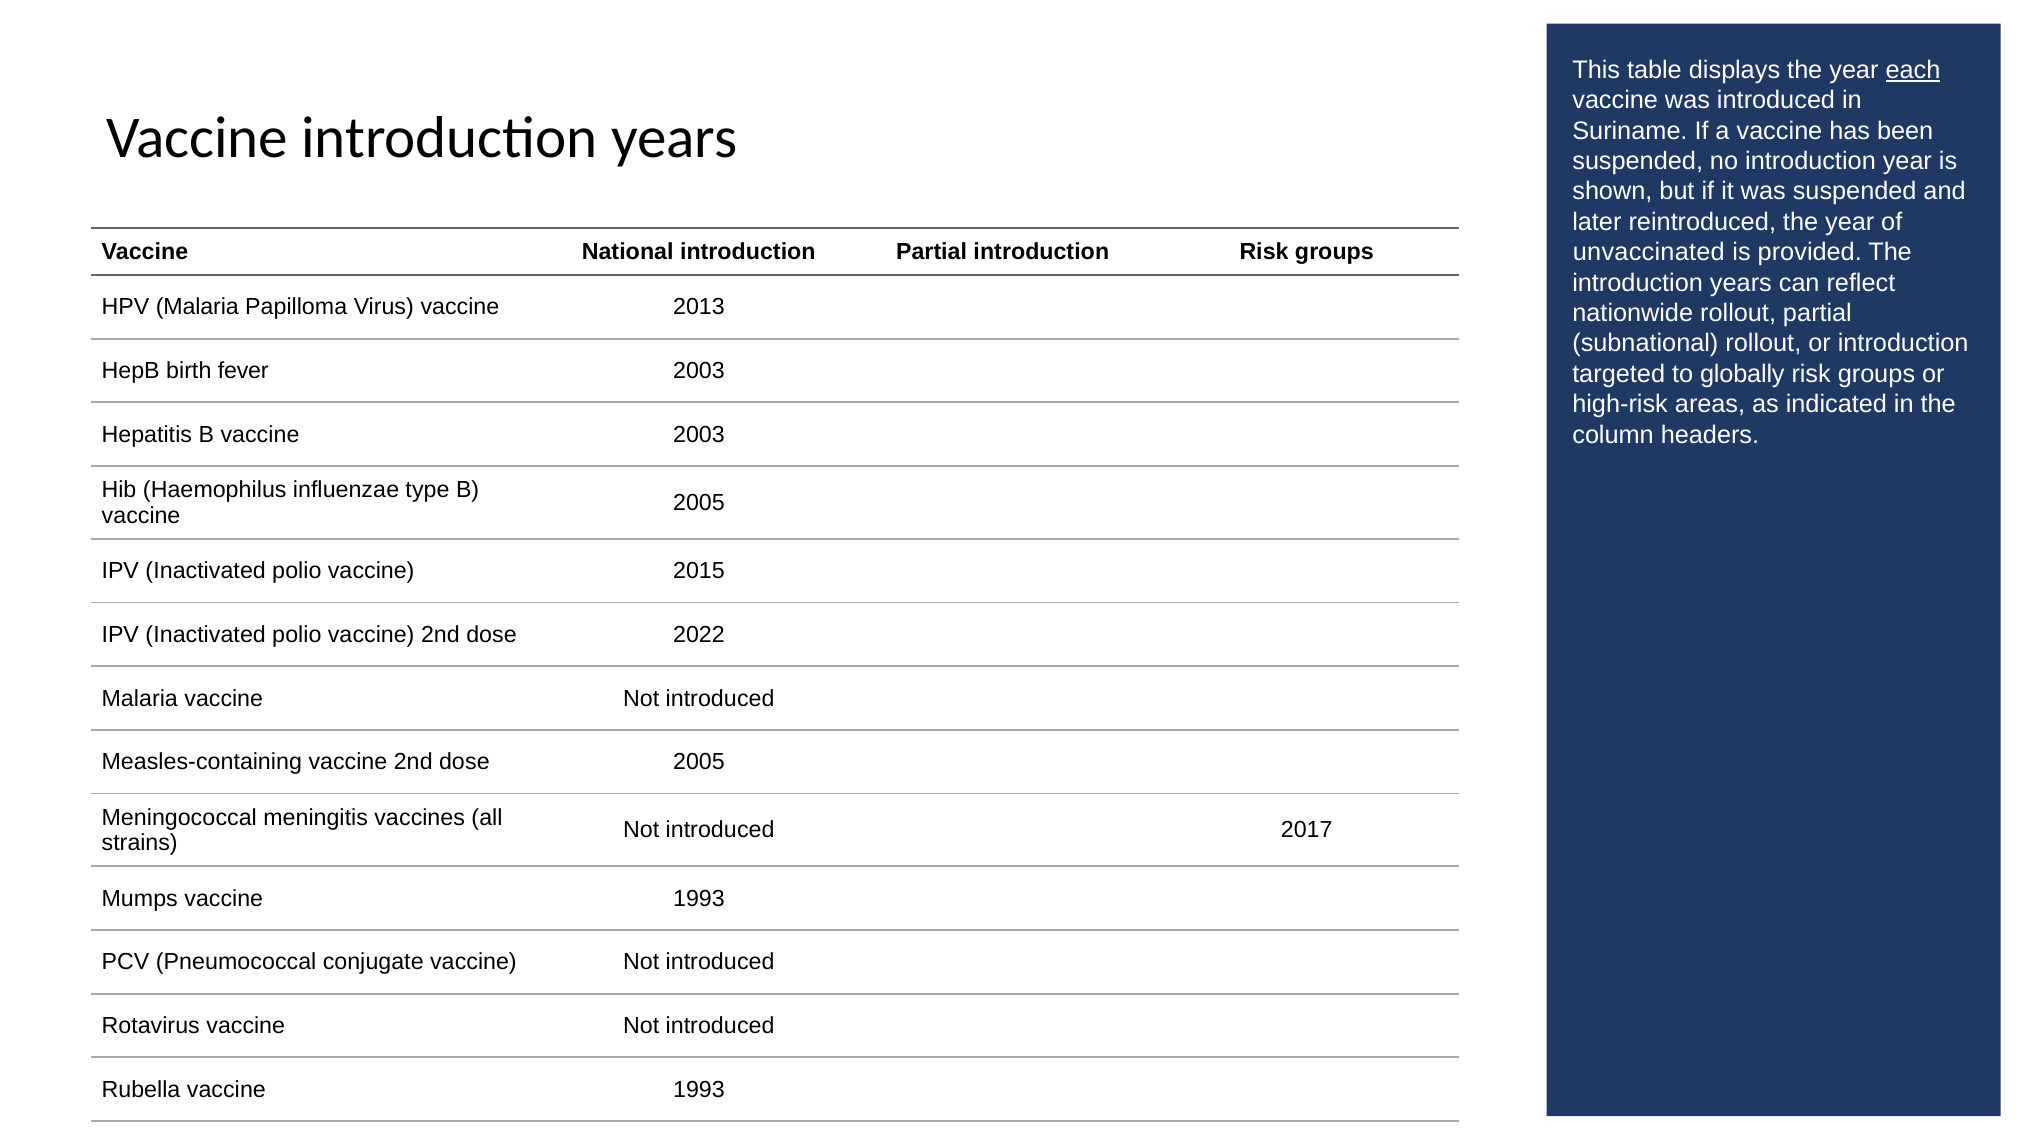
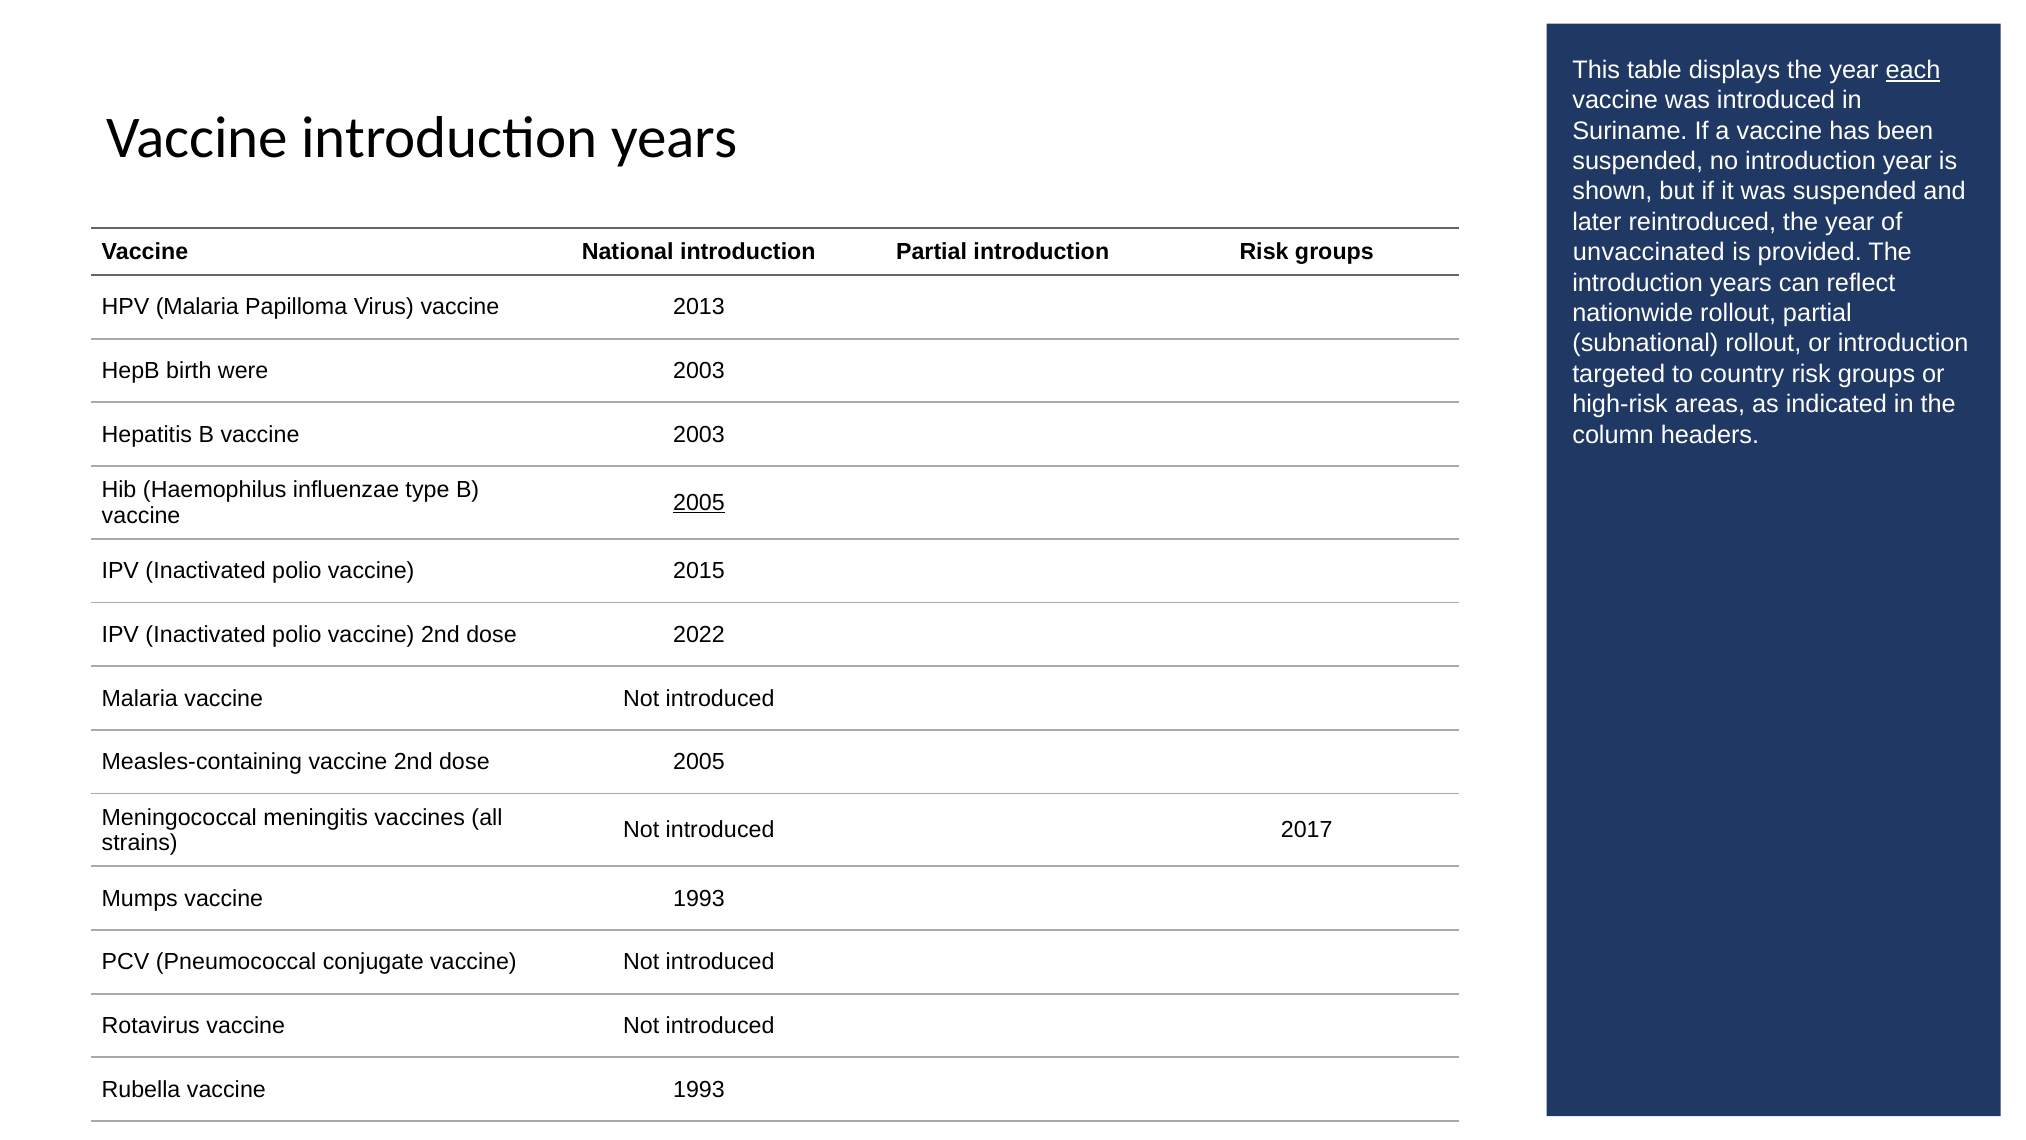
birth fever: fever -> were (243, 371)
globally: globally -> country (1742, 374)
2005 underline: none -> present (699, 503)
